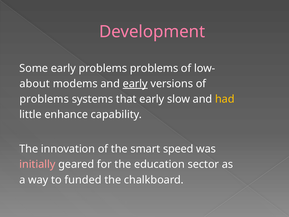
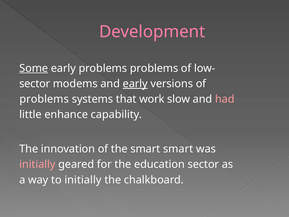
Some underline: none -> present (34, 68)
about: about -> sector (35, 84)
that early: early -> work (152, 99)
had colour: yellow -> pink (225, 99)
smart speed: speed -> smart (178, 149)
to funded: funded -> initially (83, 180)
